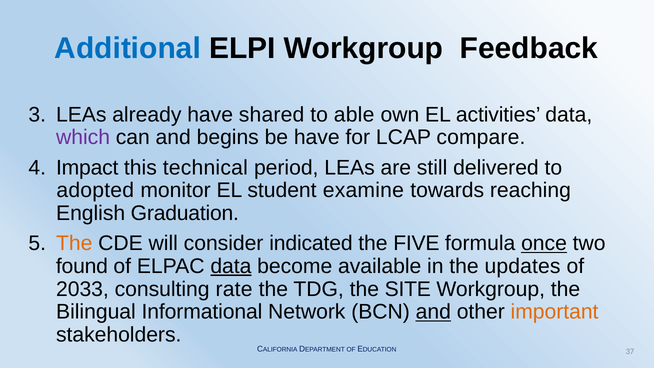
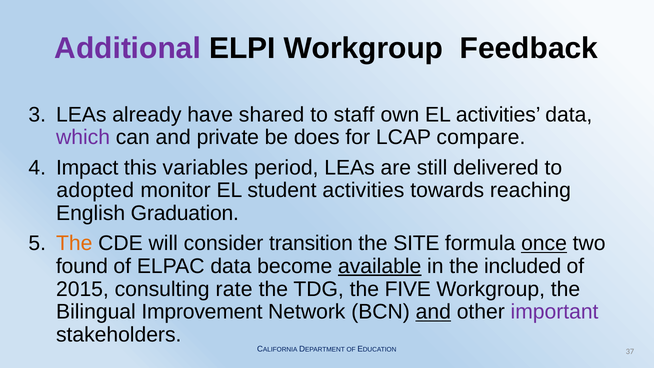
Additional colour: blue -> purple (128, 48)
able: able -> staff (354, 115)
begins: begins -> private (228, 137)
be have: have -> does (317, 137)
technical: technical -> variables (205, 168)
student examine: examine -> activities (363, 190)
indicated: indicated -> transition (311, 243)
FIVE: FIVE -> SITE (416, 243)
data underline: present -> none (231, 266)
available underline: none -> present (380, 266)
updates: updates -> included (523, 266)
2033: 2033 -> 2015 (82, 289)
SITE: SITE -> FIVE (408, 289)
Informational: Informational -> Improvement (202, 312)
important colour: orange -> purple (555, 312)
